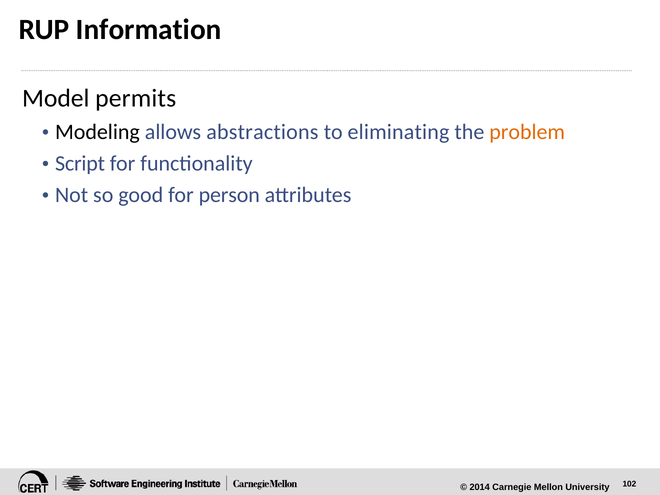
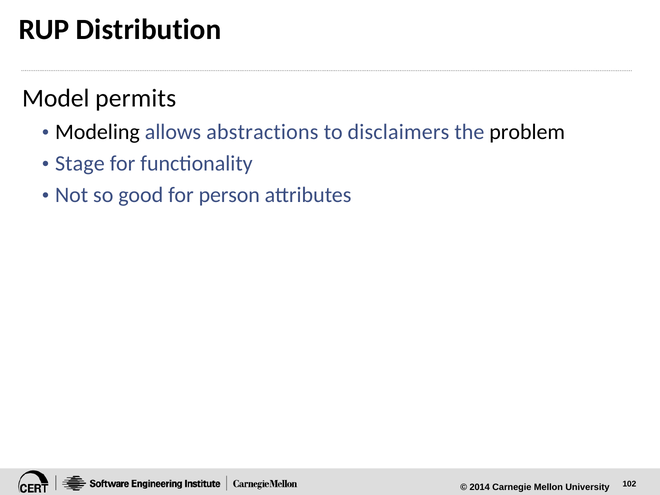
Information: Information -> Distribution (149, 29)
eliminating: eliminating -> disclaimers (398, 132)
problem colour: orange -> black (527, 132)
Script: Script -> Stage (80, 163)
